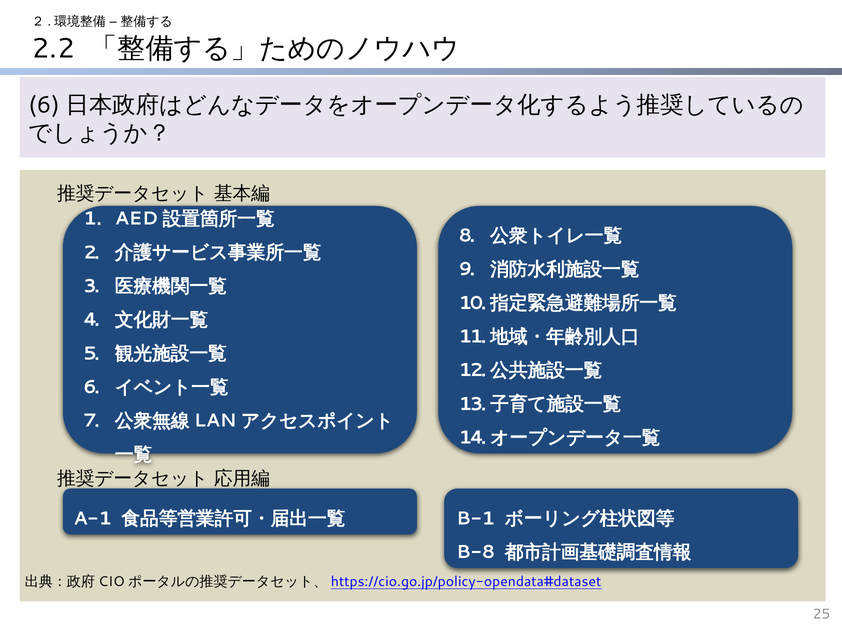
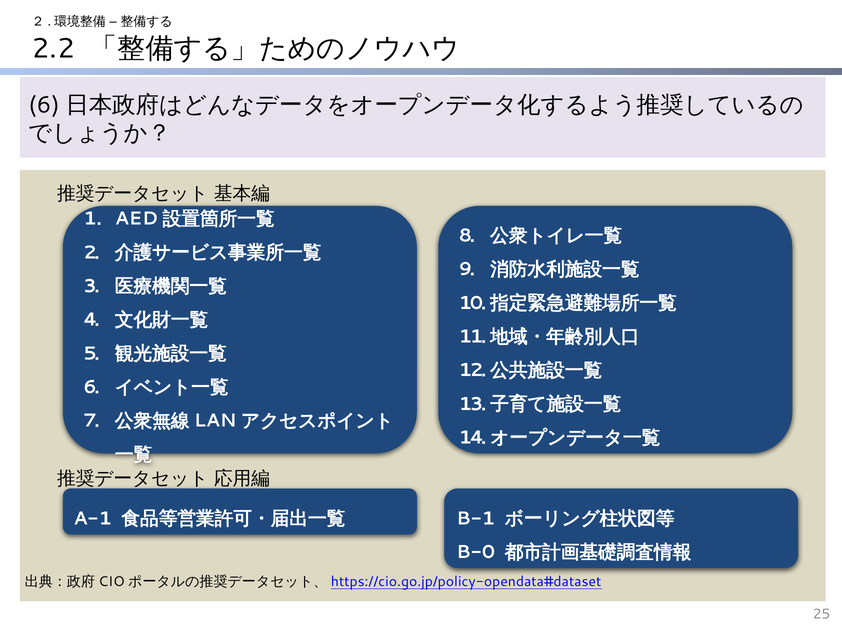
B-8: B-8 -> B-0 (476, 552)
